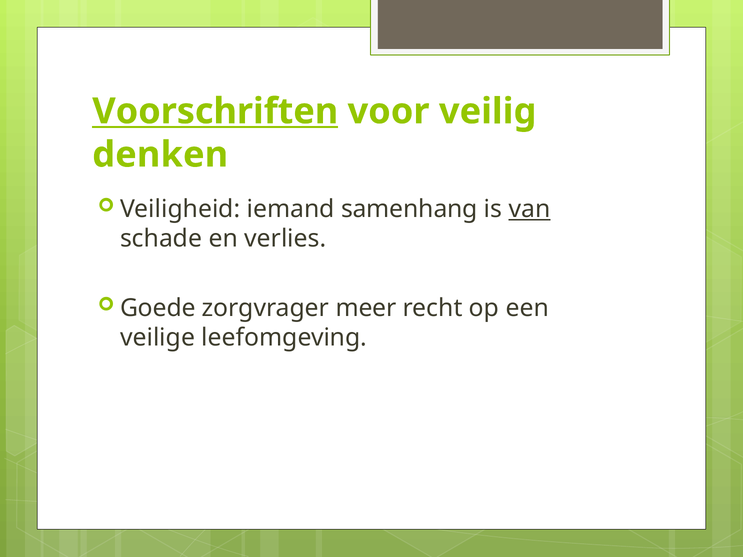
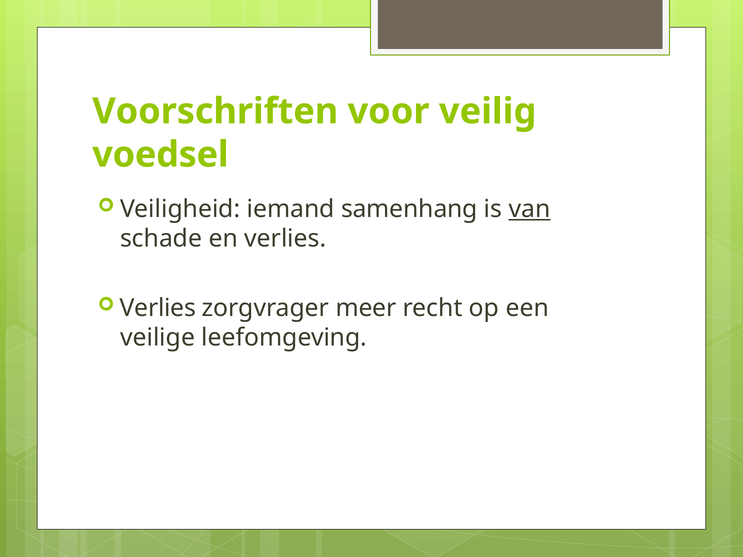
Voorschriften underline: present -> none (215, 111)
denken: denken -> voedsel (160, 155)
Goede: Goede -> Verlies (158, 308)
